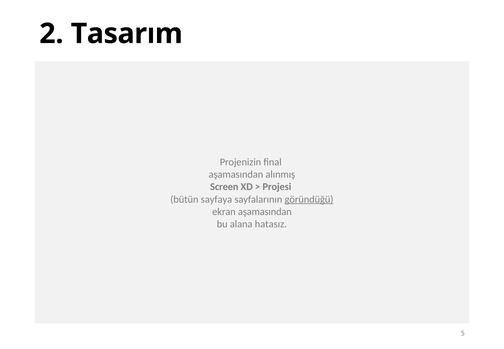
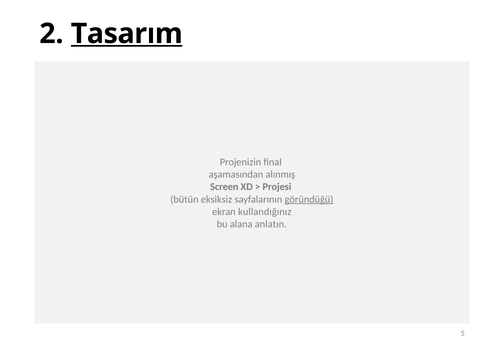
Tasarım underline: none -> present (127, 34)
sayfaya: sayfaya -> eksiksiz (216, 199)
ekran aşamasından: aşamasından -> kullandığınız (265, 212)
hatasız: hatasız -> anlatın (271, 224)
